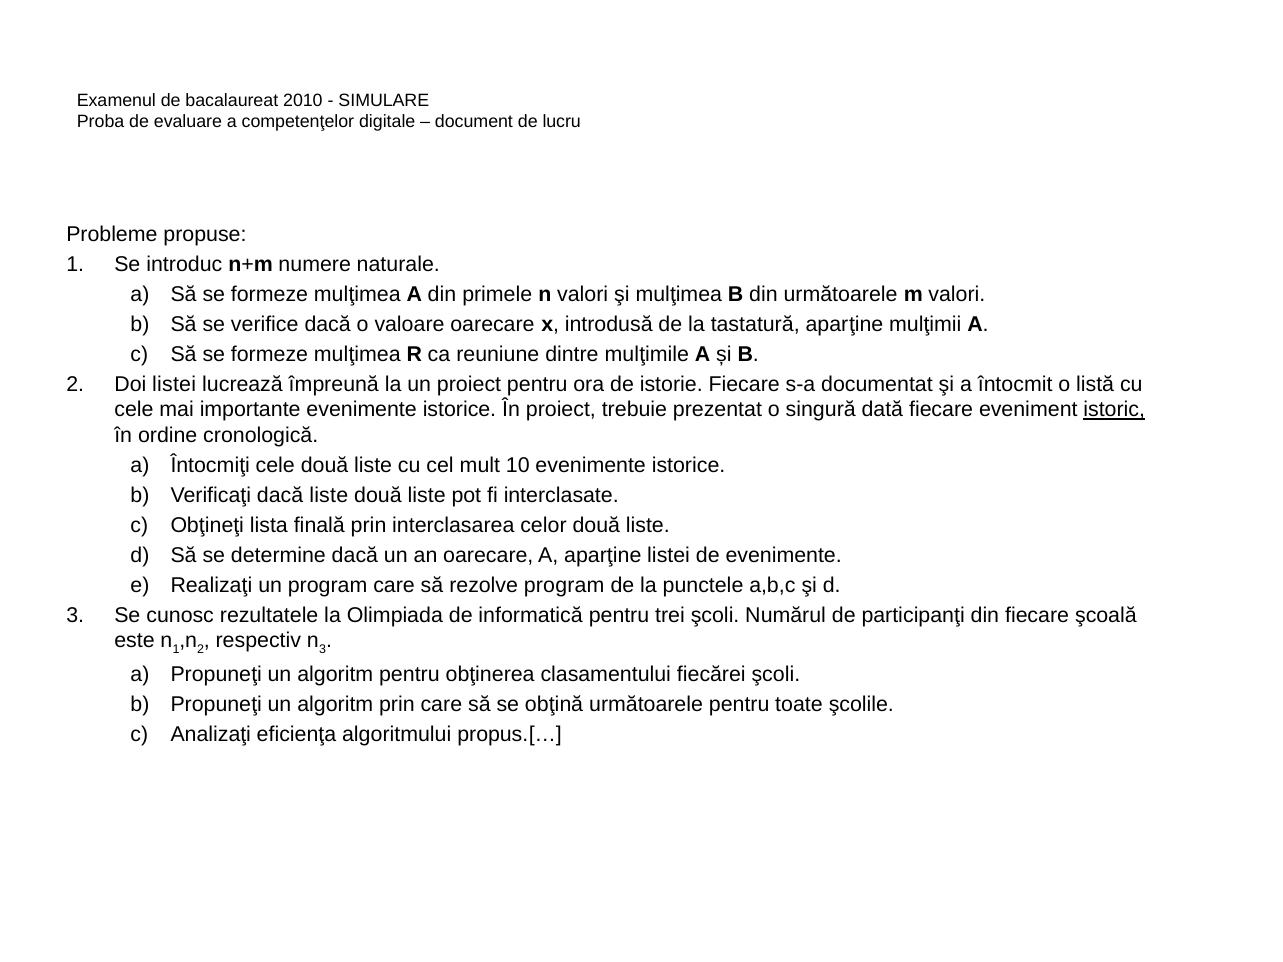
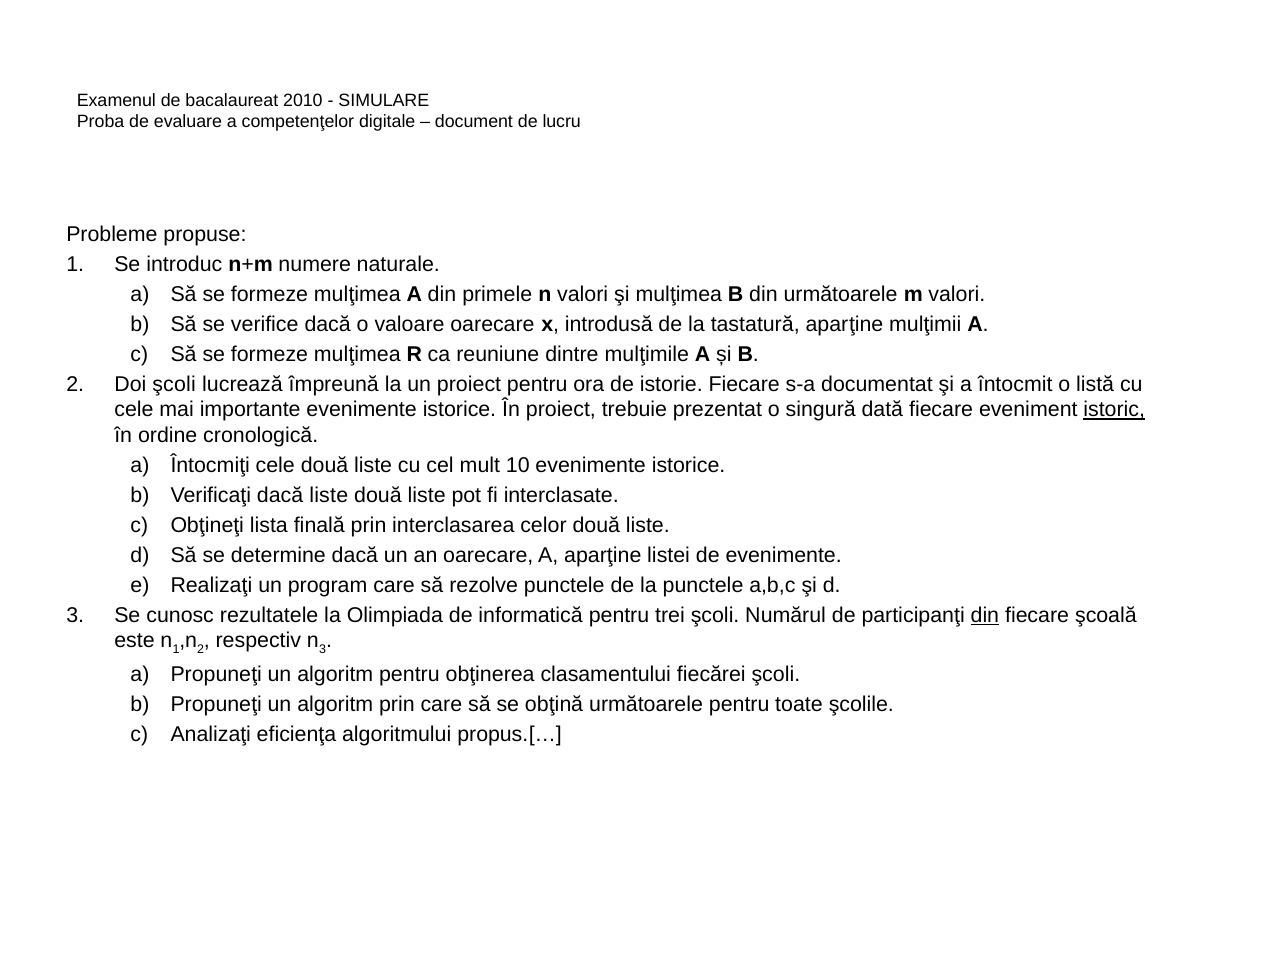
Doi listei: listei -> şcoli (174, 384)
rezolve program: program -> punctele (564, 585)
din underline: none -> present (985, 615)
